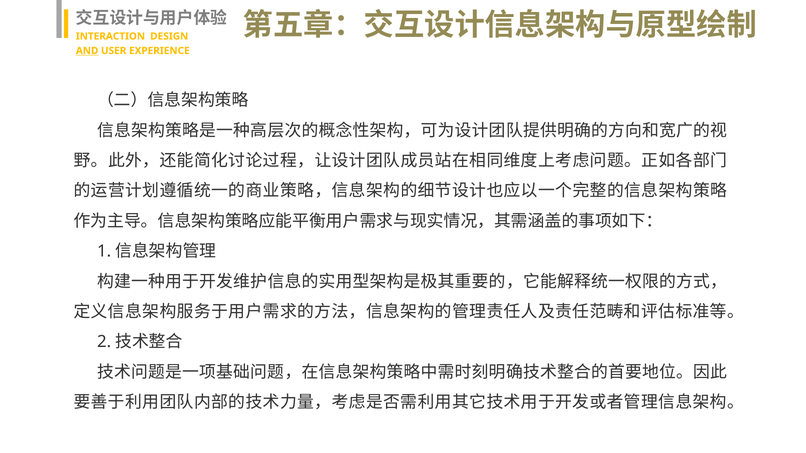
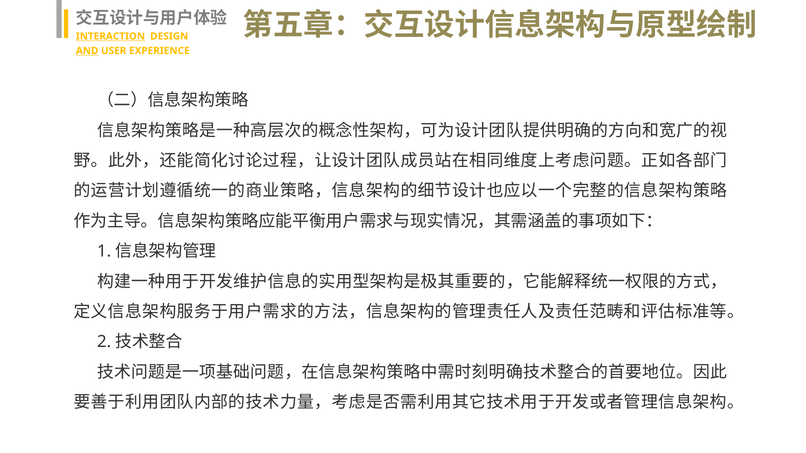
INTERACTION underline: none -> present (110, 36)
